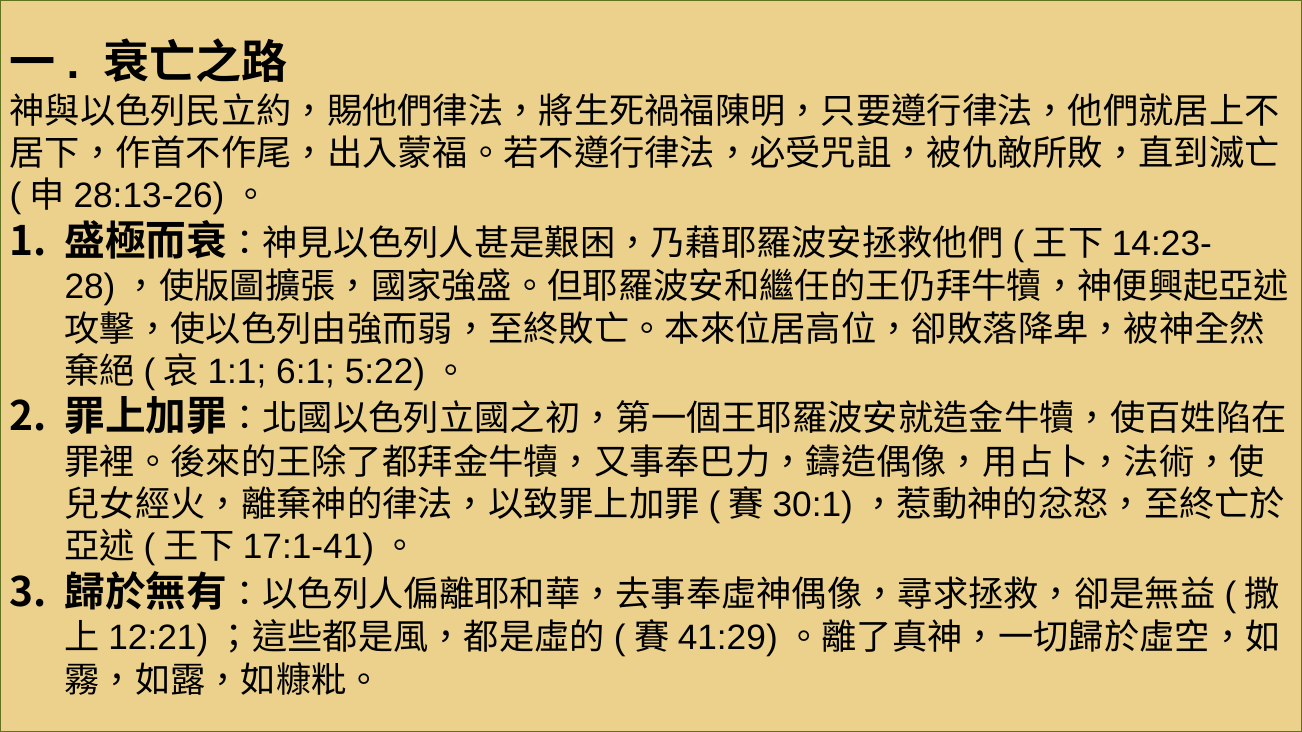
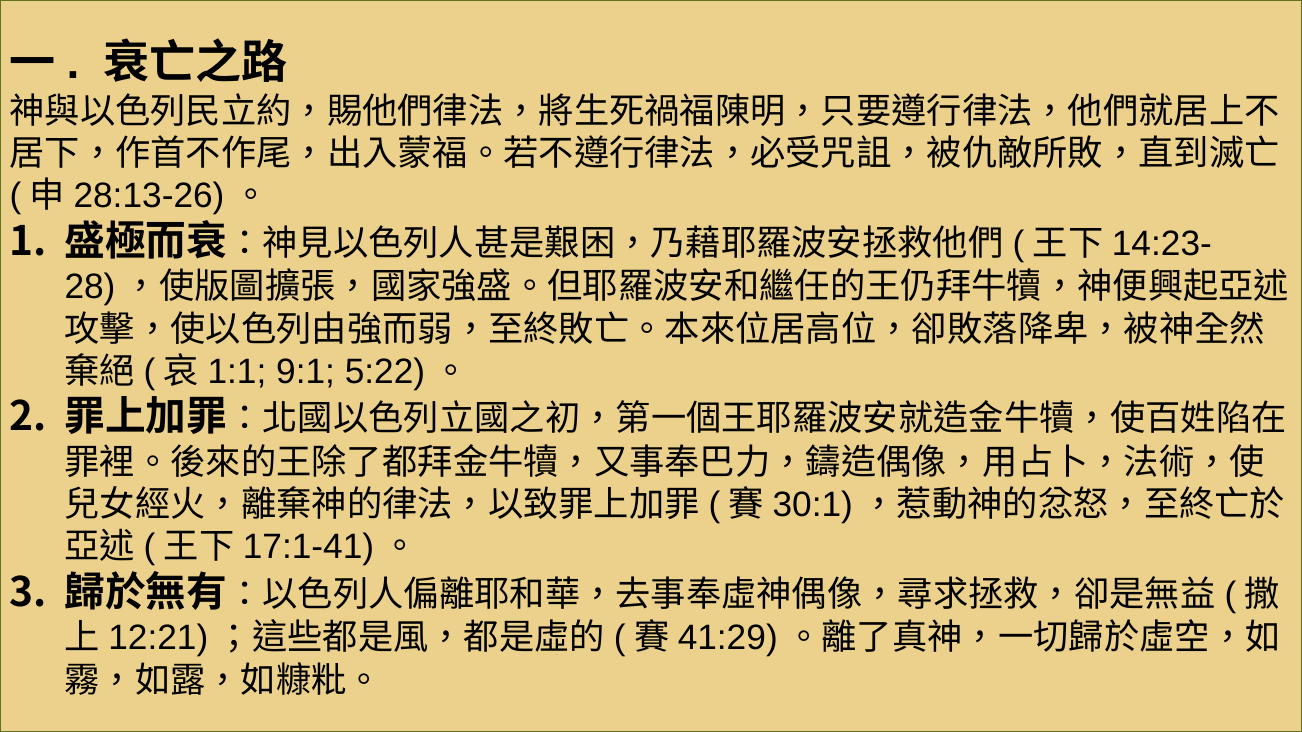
6:1: 6:1 -> 9:1 (306, 372)
